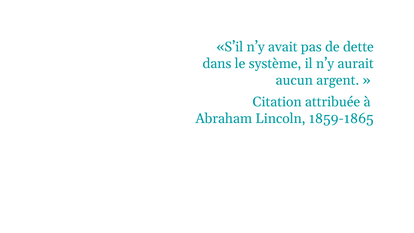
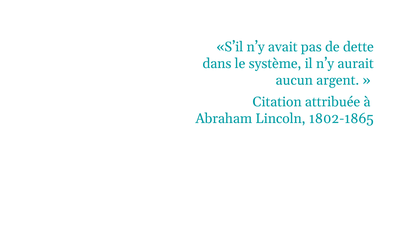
1859-1865: 1859-1865 -> 1802-1865 (341, 118)
